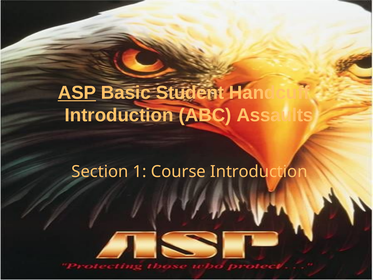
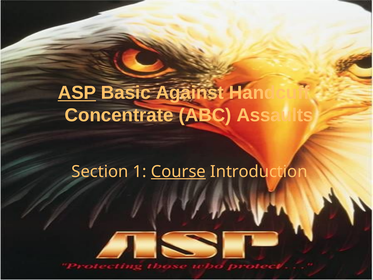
Student: Student -> Against (190, 93)
Introduction: Introduction -> Concentrate (119, 115)
Course underline: none -> present (178, 171)
